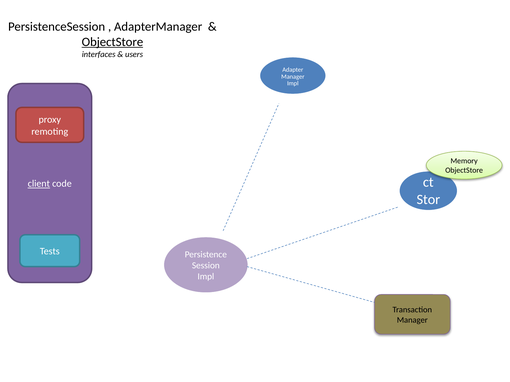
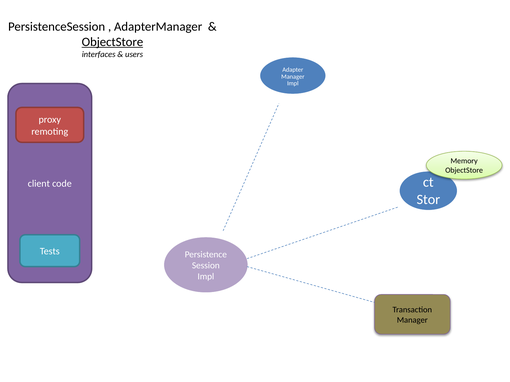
client underline: present -> none (39, 184)
